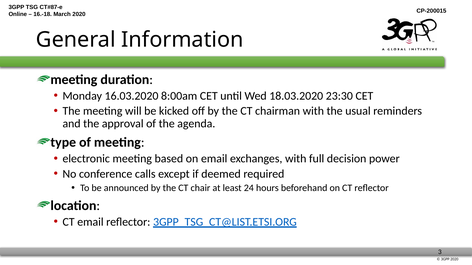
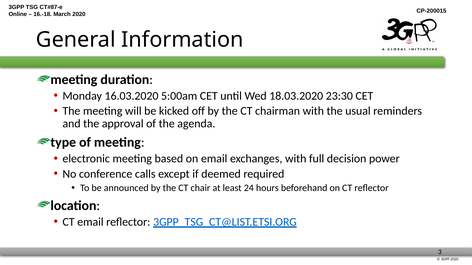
8:00am: 8:00am -> 5:00am (179, 96)
